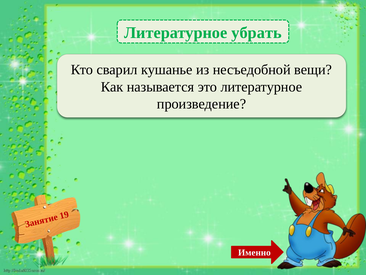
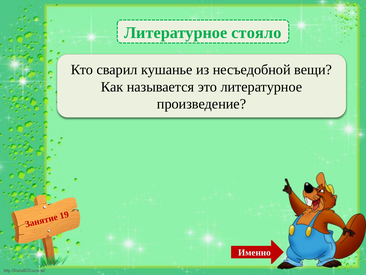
убрать: убрать -> стояло (256, 33)
